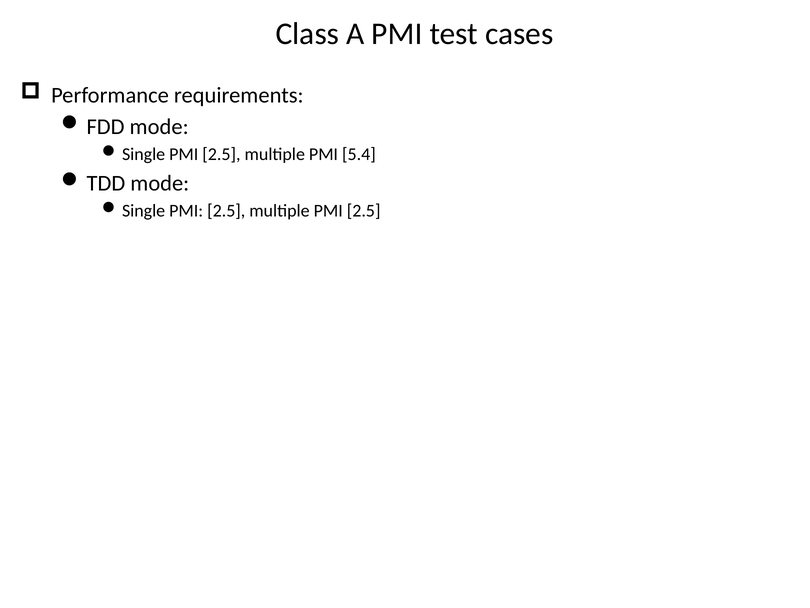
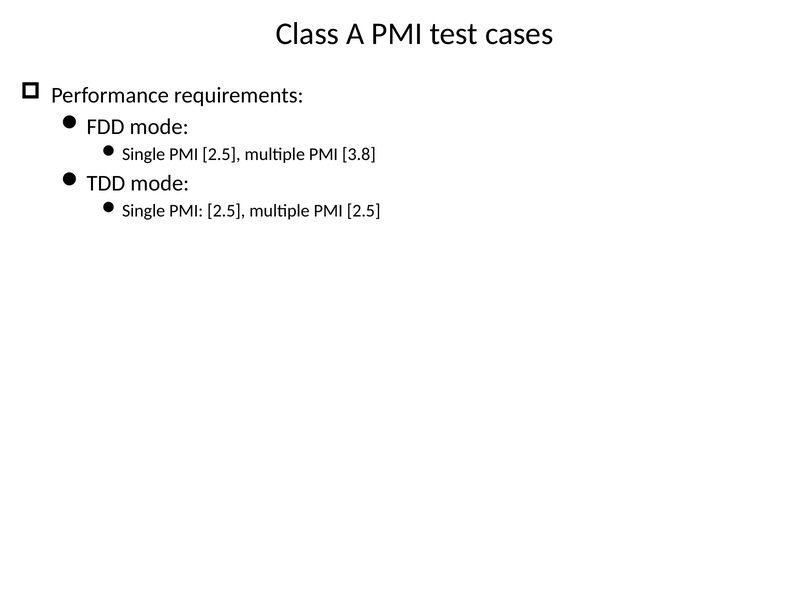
5.4: 5.4 -> 3.8 (359, 154)
